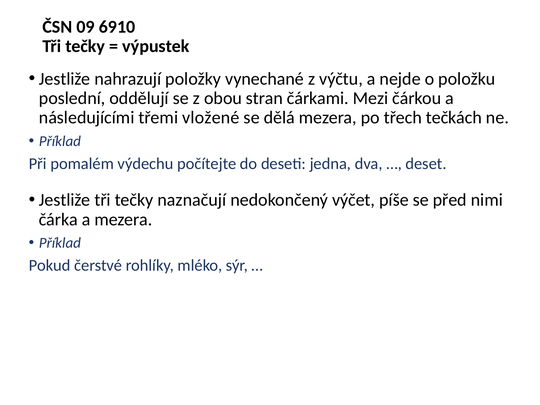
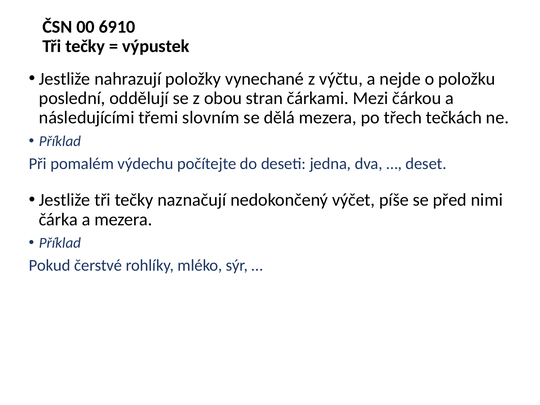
09: 09 -> 00 (86, 27)
vložené: vložené -> slovním (211, 118)
